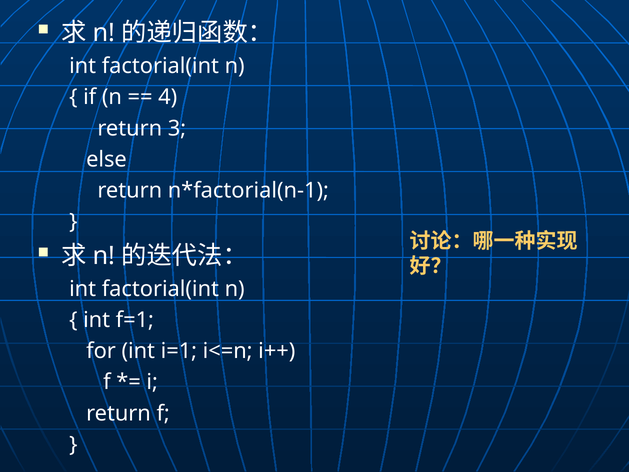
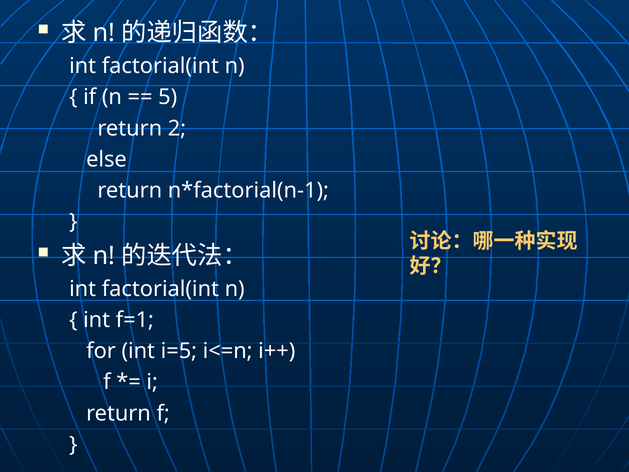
4: 4 -> 5 (168, 97)
3: 3 -> 2 (177, 128)
i=1: i=1 -> i=5 (179, 351)
